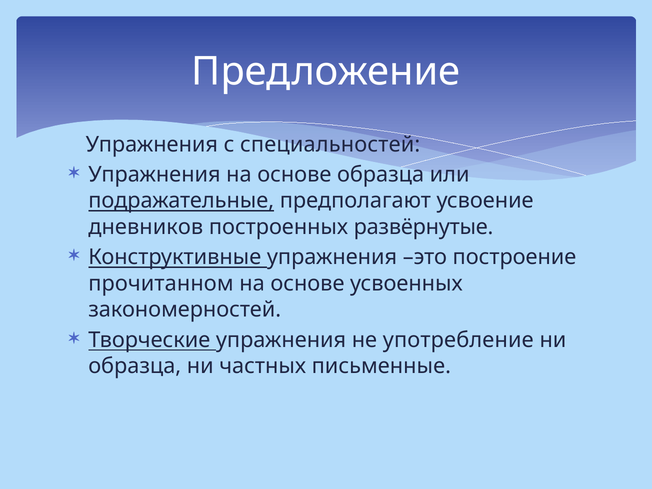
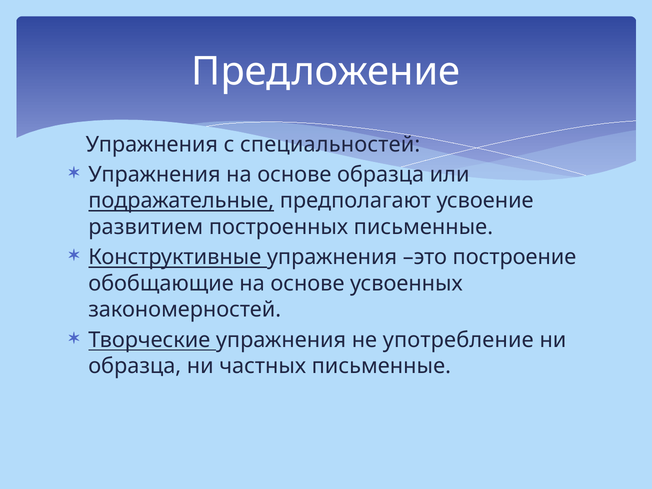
дневников: дневников -> развитием (146, 227)
построенных развёрнутые: развёрнутые -> письменные (423, 227)
прочитанном: прочитанном -> обобщающие (161, 283)
